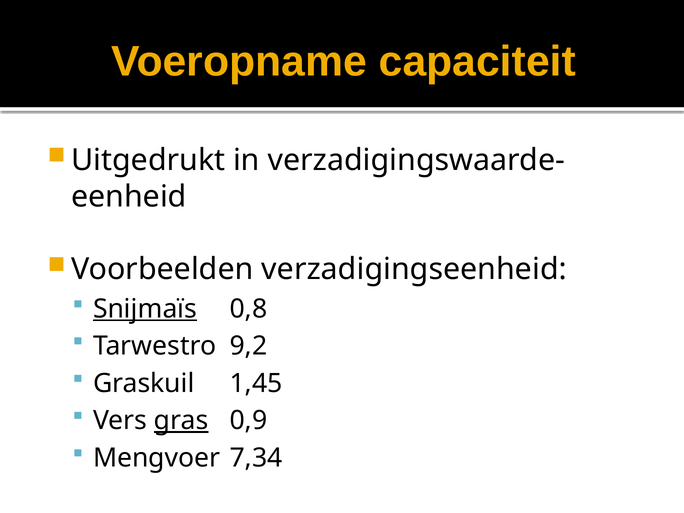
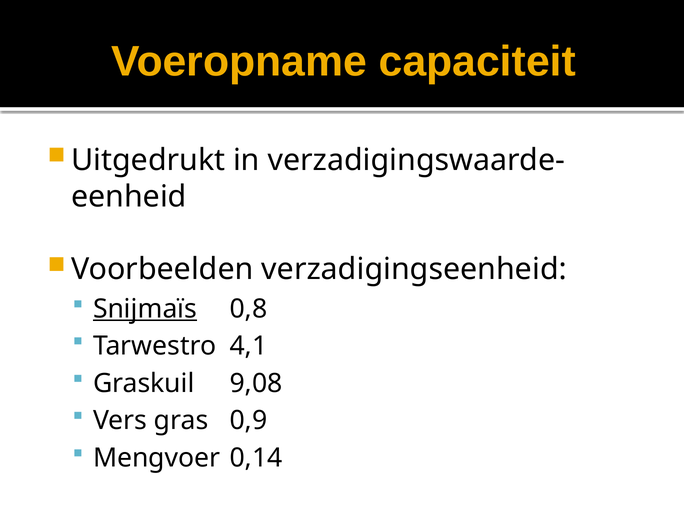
9,2: 9,2 -> 4,1 (249, 346)
1,45: 1,45 -> 9,08 (256, 383)
gras underline: present -> none (181, 421)
7,34: 7,34 -> 0,14 (256, 458)
